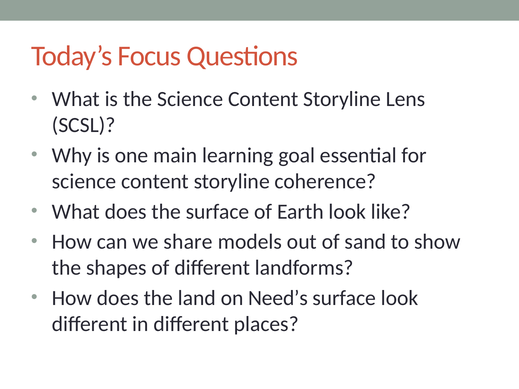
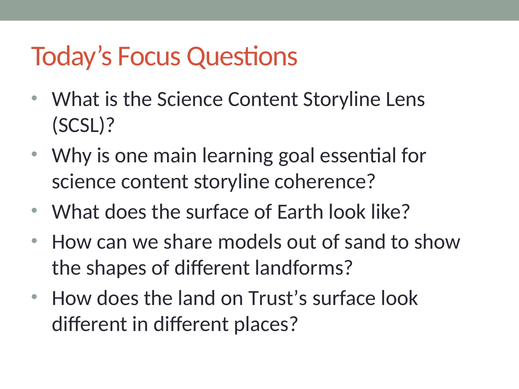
Need’s: Need’s -> Trust’s (278, 298)
